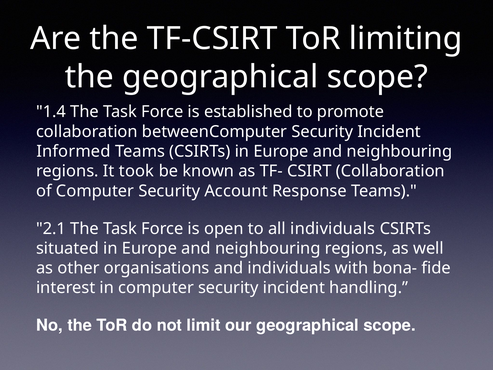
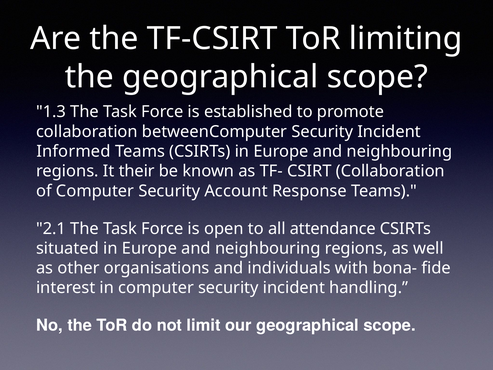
1.4: 1.4 -> 1.3 (51, 112)
took: took -> their (137, 171)
all individuals: individuals -> attendance (333, 228)
